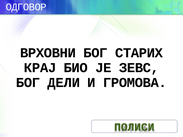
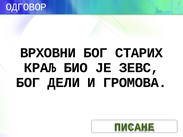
КРАЈ: КРАЈ -> КРАЉ (40, 68)
ПОЛИСИ: ПОЛИСИ -> ПИСАНЕ (134, 127)
